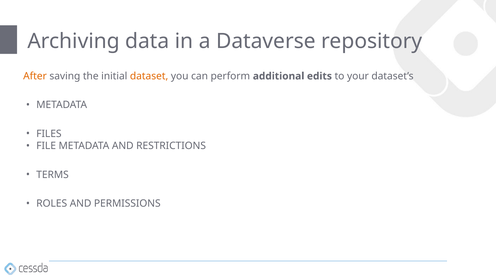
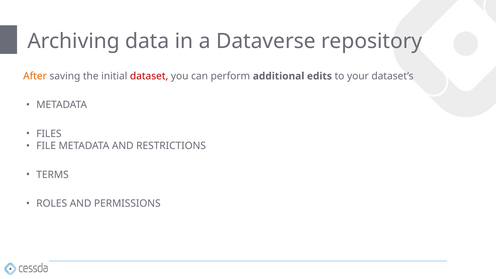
dataset colour: orange -> red (149, 76)
